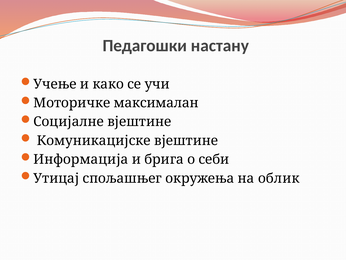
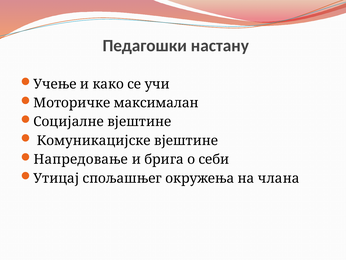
Информација: Информација -> Напредовање (81, 159)
облик: облик -> члана (279, 178)
